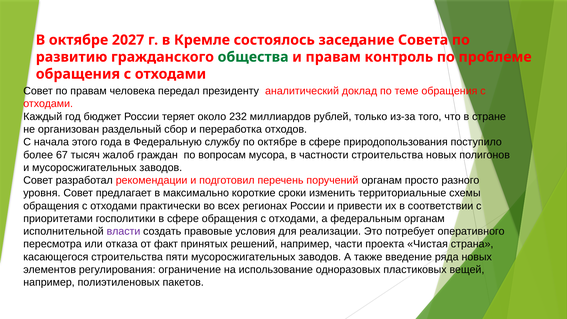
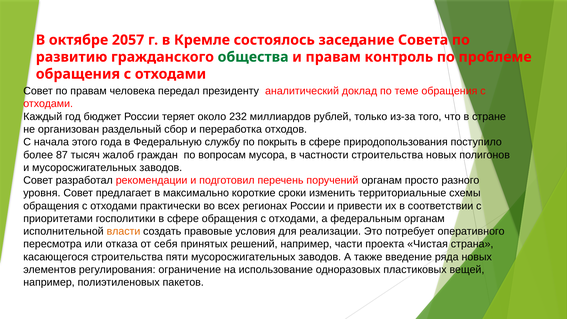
2027: 2027 -> 2057 (128, 40)
по октябре: октябре -> покрыть (277, 142)
67: 67 -> 87 (62, 155)
власти colour: purple -> orange (123, 231)
факт: факт -> себя (166, 244)
